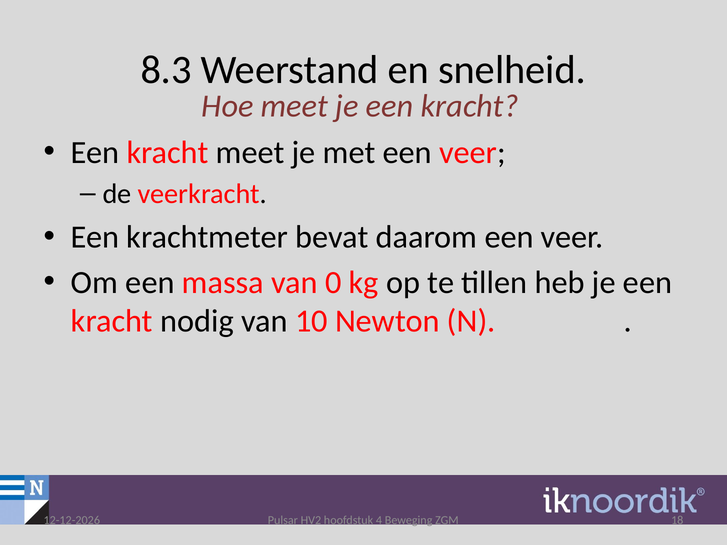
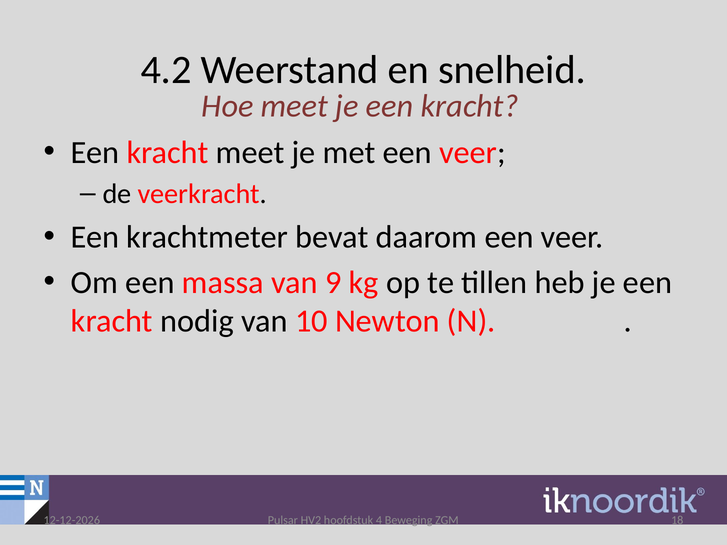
8.3: 8.3 -> 4.2 (166, 70)
0: 0 -> 9 (333, 283)
